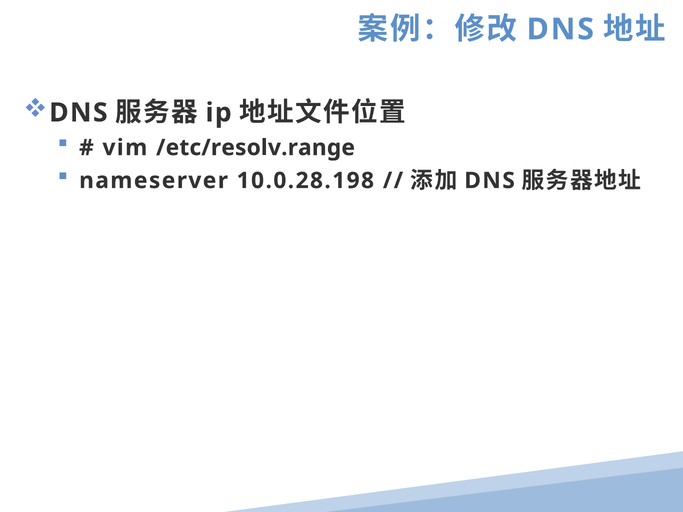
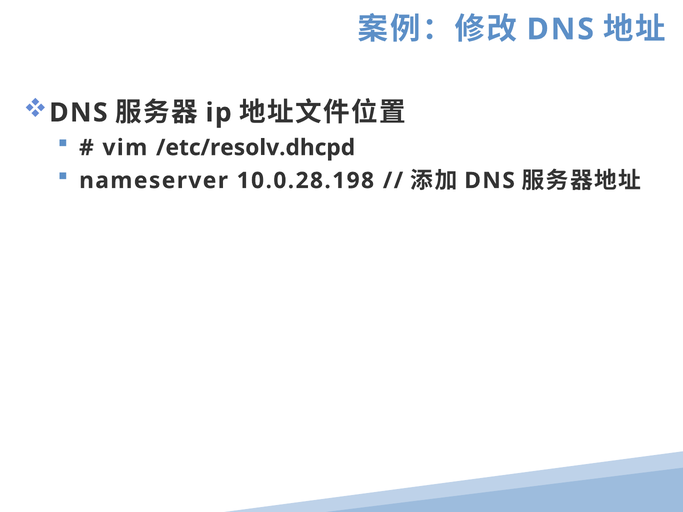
/etc/resolv.range: /etc/resolv.range -> /etc/resolv.dhcpd (256, 148)
